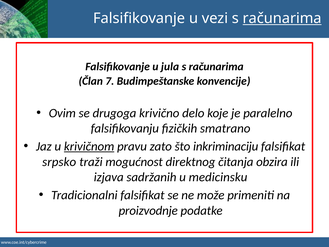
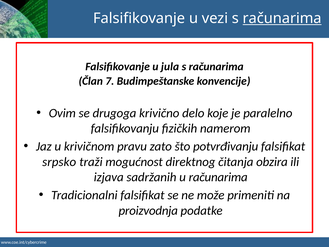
smatrano: smatrano -> namerom (225, 128)
krivičnom underline: present -> none (89, 146)
inkriminaciju: inkriminaciju -> potvrđivanju (226, 146)
u medicinsku: medicinsku -> računarima (218, 177)
proizvodnje: proizvodnje -> proizvodnja (148, 210)
